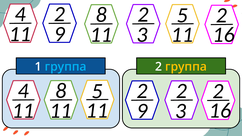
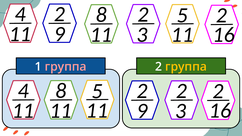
группа colour: light blue -> pink (66, 67)
